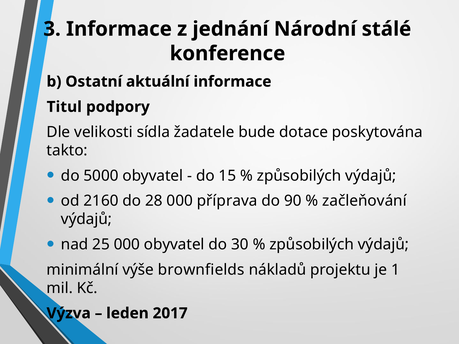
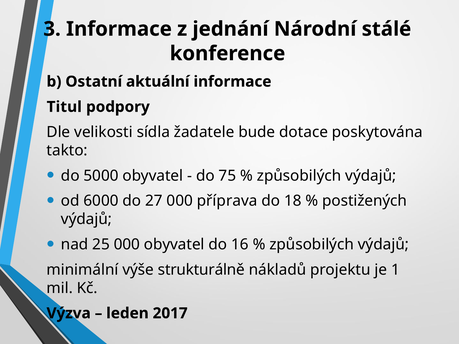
15: 15 -> 75 (227, 176)
2160: 2160 -> 6000 (101, 201)
28: 28 -> 27 (154, 201)
90: 90 -> 18 (293, 201)
začleňování: začleňování -> postižených (365, 201)
30: 30 -> 16 (240, 245)
brownfields: brownfields -> strukturálně (201, 270)
